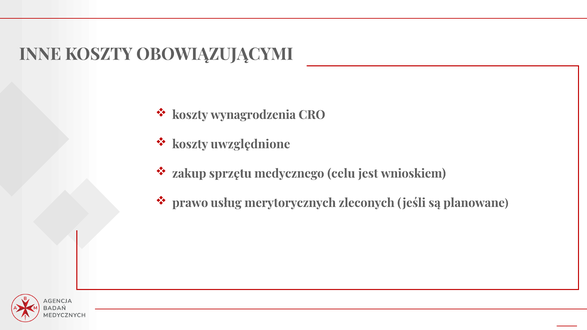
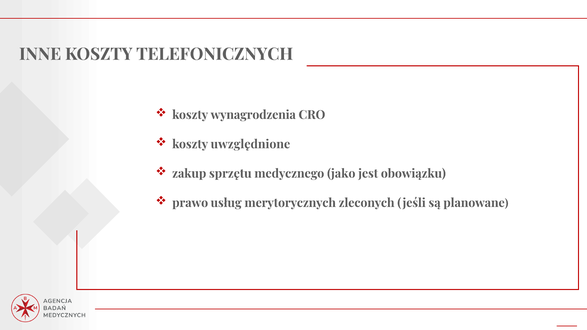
OBOWIĄZUJĄCYMI: OBOWIĄZUJĄCYMI -> TELEFONICZNYCH (215, 54)
celu: celu -> jako (341, 174)
wnioskiem: wnioskiem -> obowiązku (413, 174)
